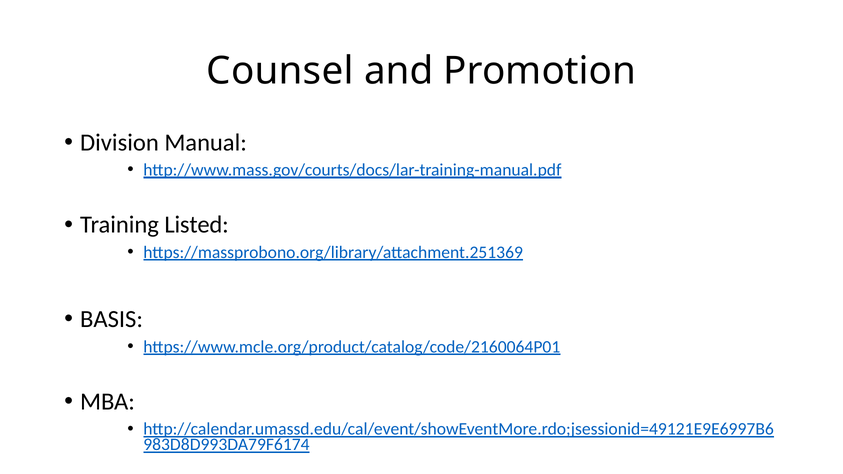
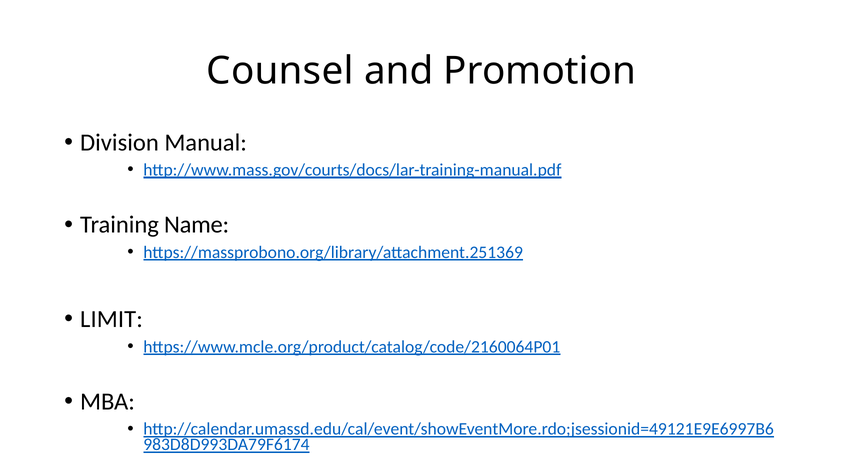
Listed: Listed -> Name (197, 225)
BASIS: BASIS -> LIMIT (111, 319)
